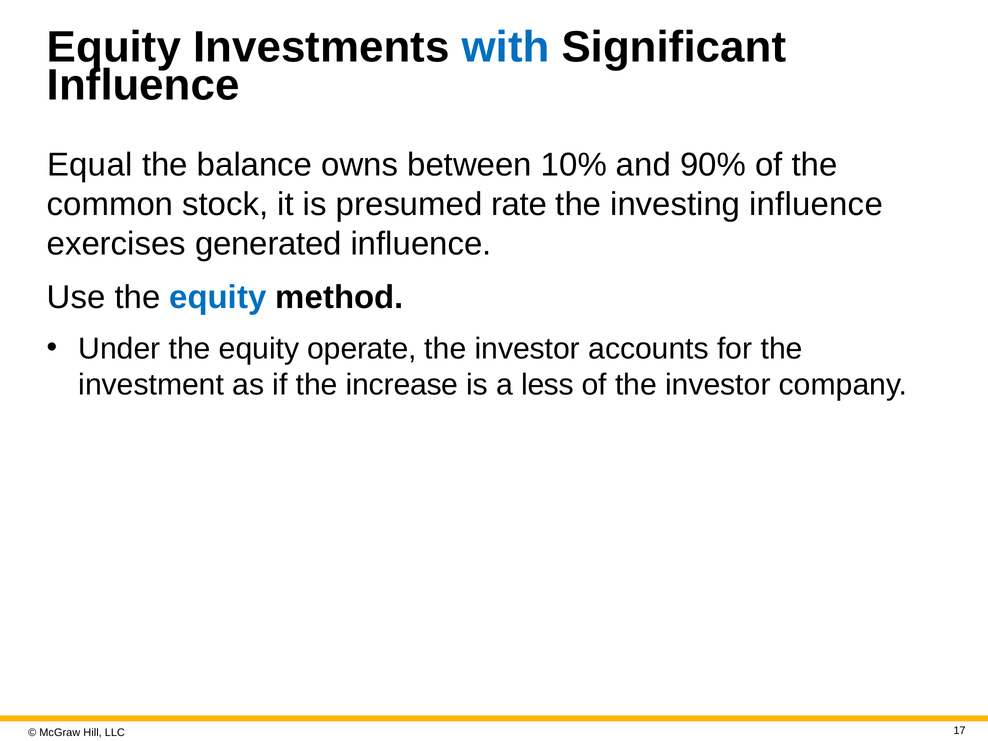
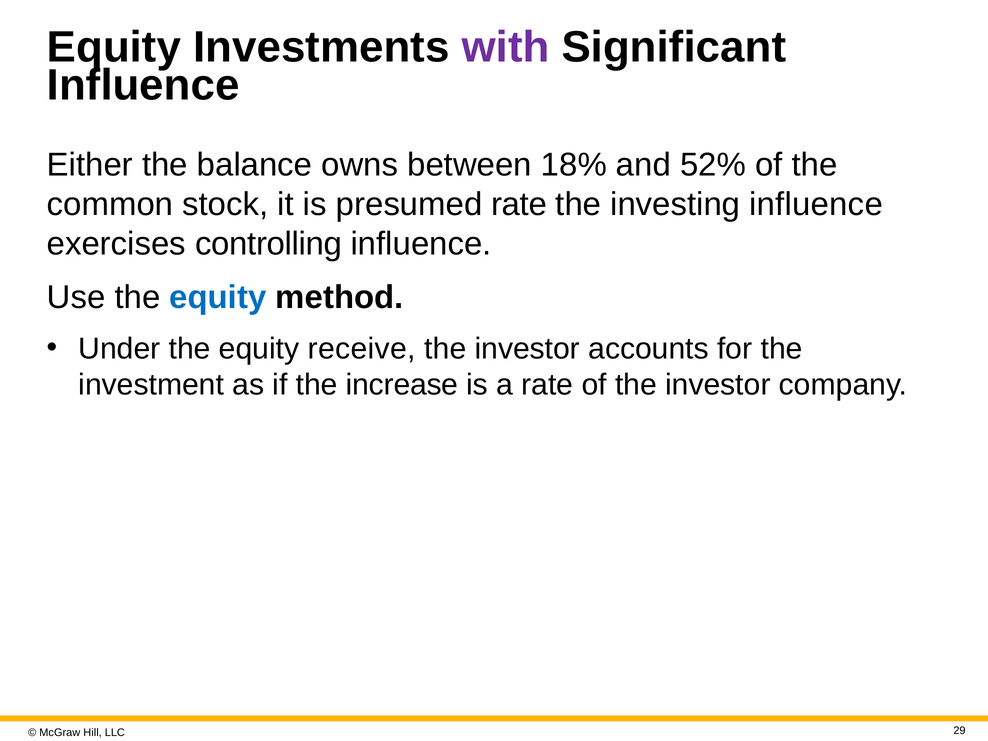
with colour: blue -> purple (506, 47)
Equal: Equal -> Either (90, 165)
10%: 10% -> 18% (574, 165)
90%: 90% -> 52% (713, 165)
generated: generated -> controlling (269, 244)
operate: operate -> receive (362, 349)
a less: less -> rate (547, 385)
17: 17 -> 29 (959, 731)
